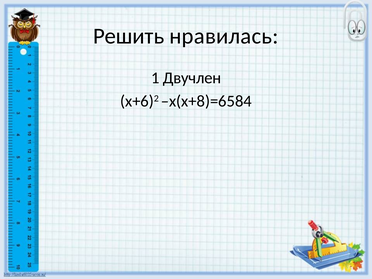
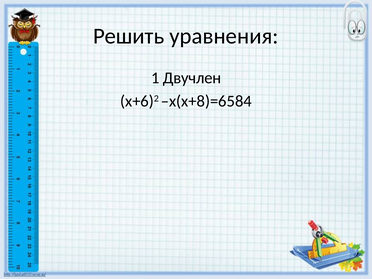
нравилась: нравилась -> уравнения (224, 36)
